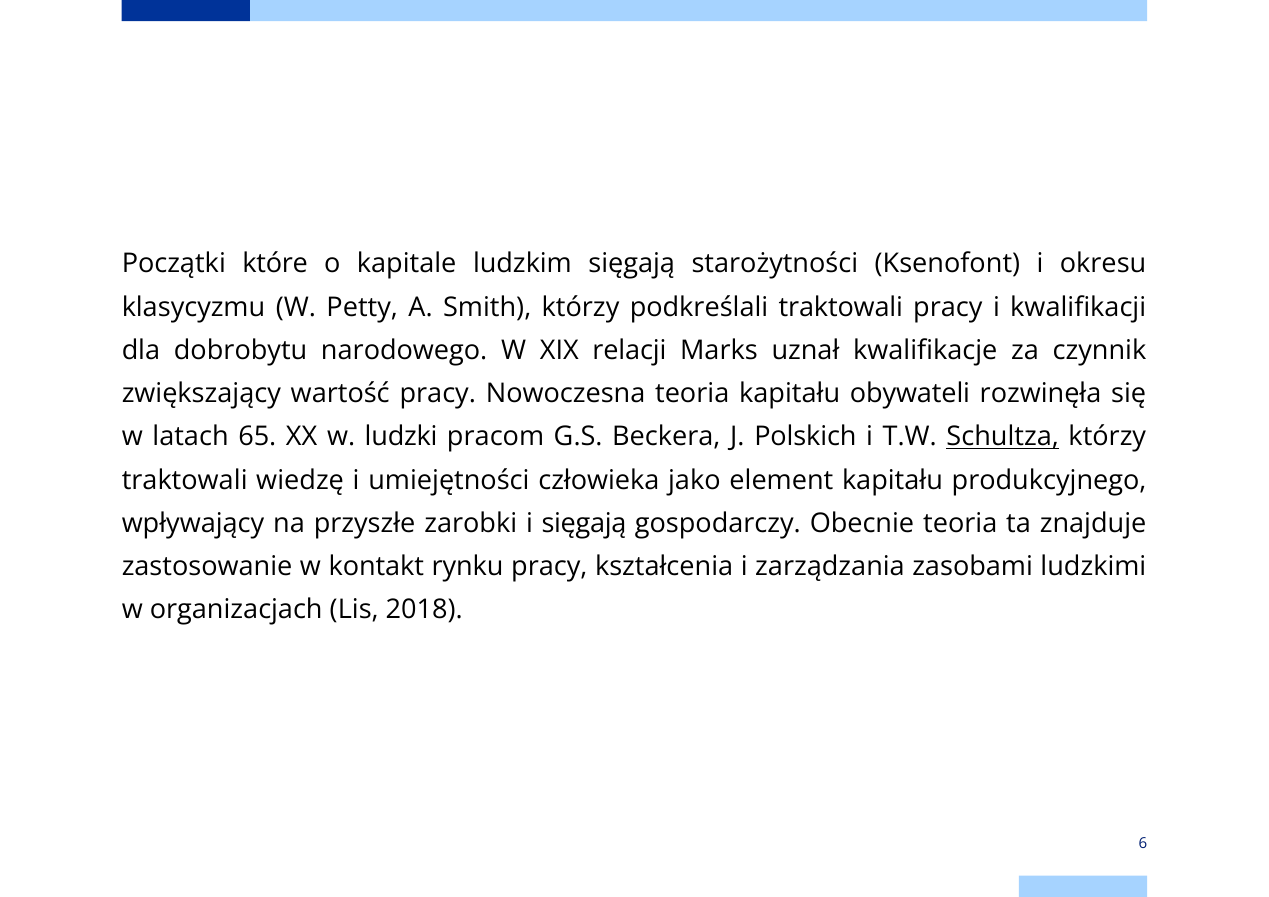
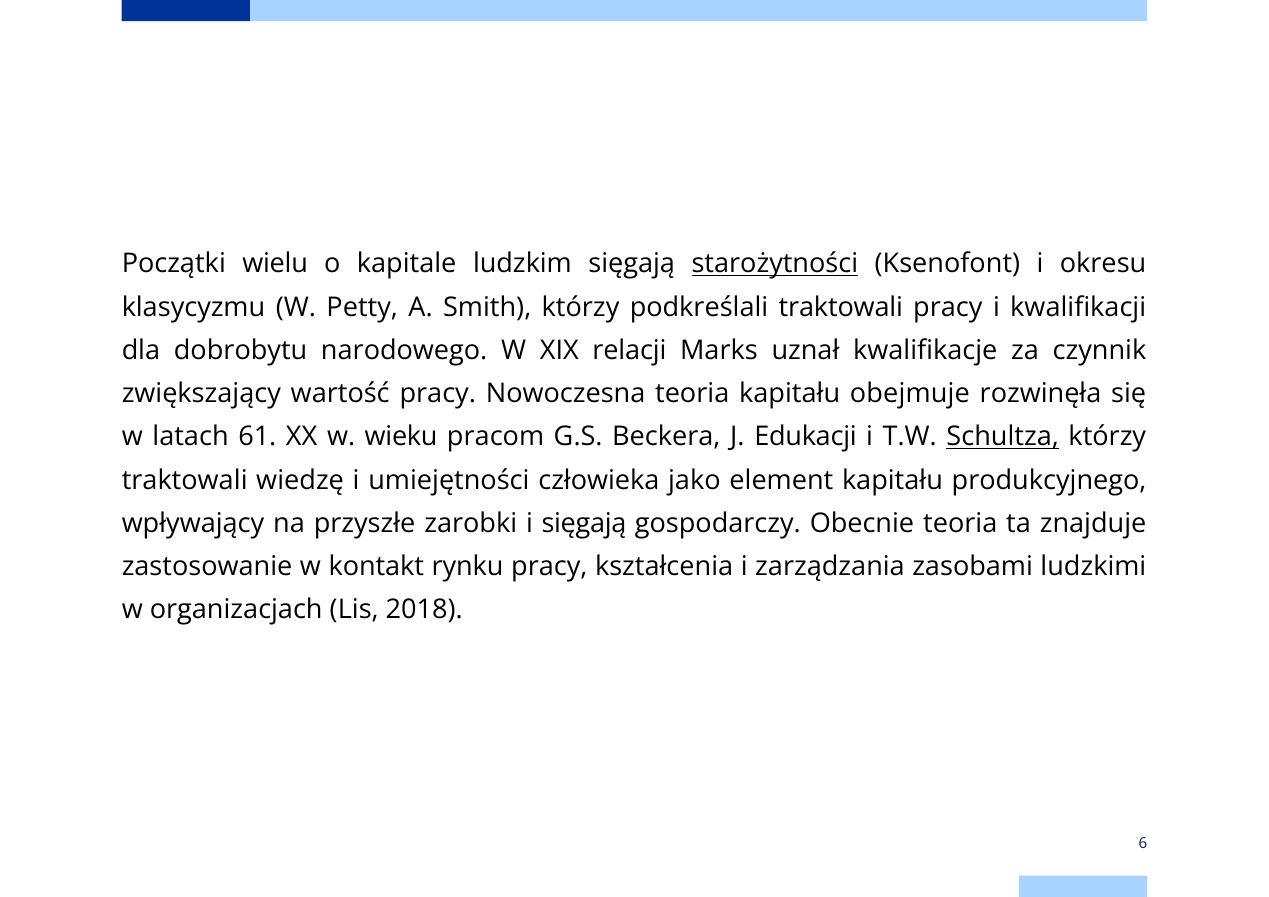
które: które -> wielu (275, 264)
starożytności underline: none -> present (775, 264)
obywateli: obywateli -> obejmuje (910, 394)
65: 65 -> 61 (257, 437)
ludzki: ludzki -> wieku (401, 437)
Polskich: Polskich -> Edukacji (805, 437)
